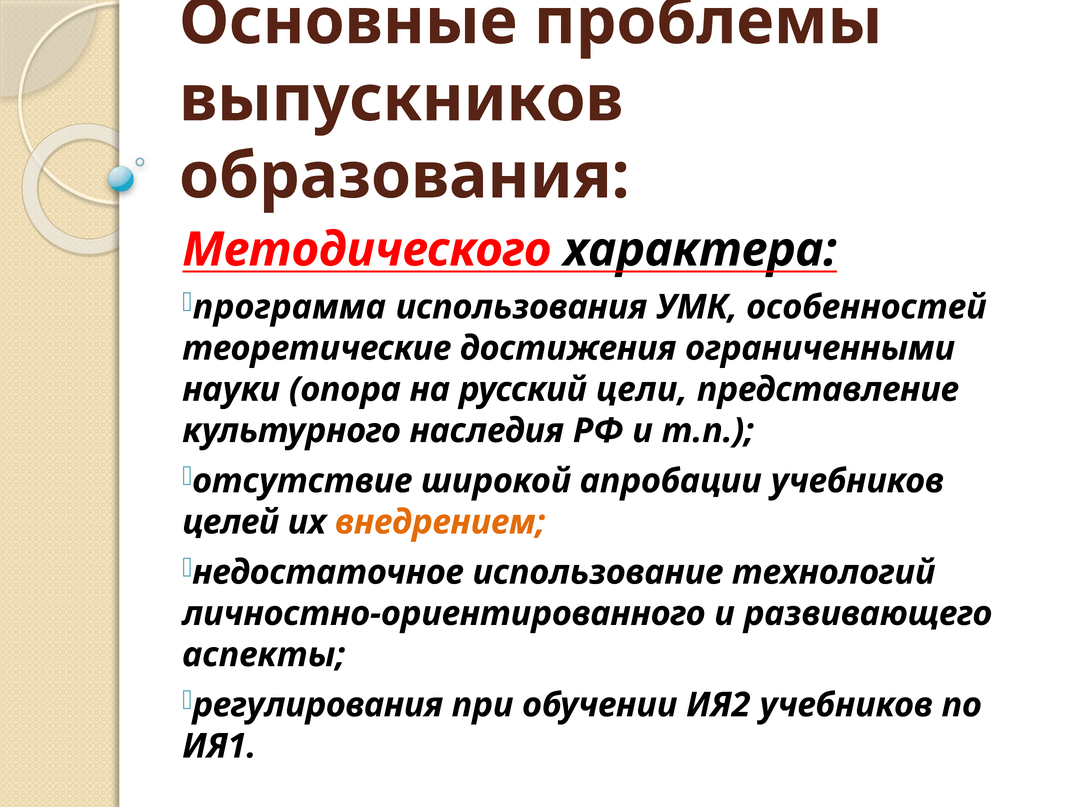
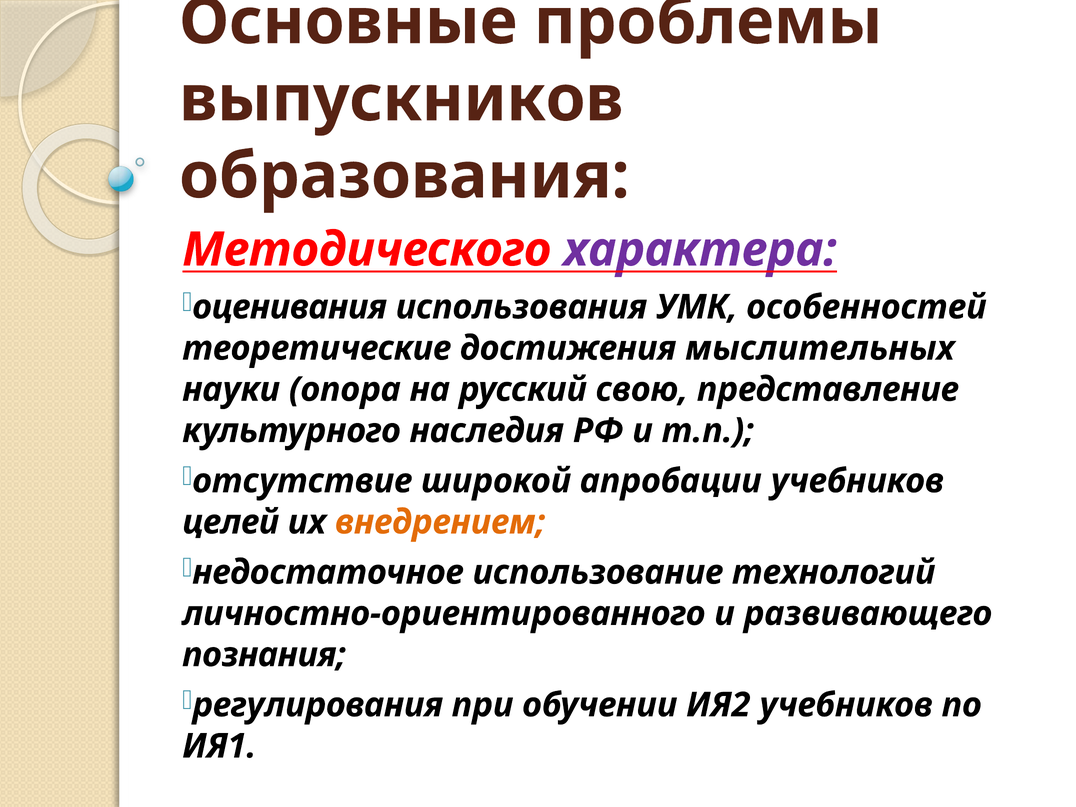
характера colour: black -> purple (700, 250)
программа: программа -> оценивания (290, 307)
ограниченными: ограниченными -> мыслительных (820, 348)
цели: цели -> свою (642, 390)
аспекты: аспекты -> познания (264, 655)
